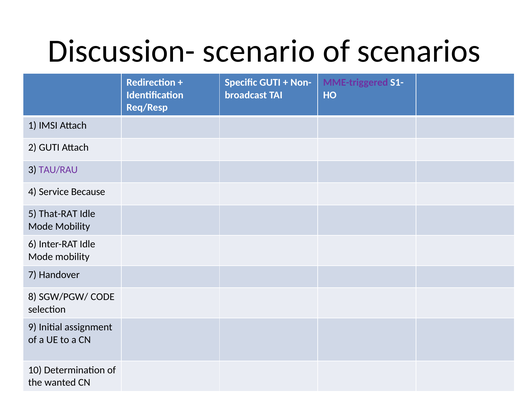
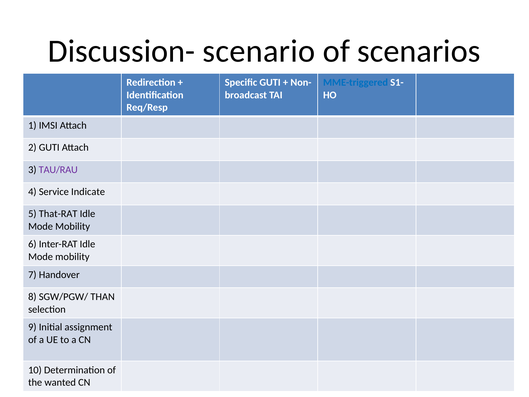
MME-triggered colour: purple -> blue (356, 82)
Because: Because -> Indicate (88, 192)
CODE: CODE -> THAN (103, 297)
